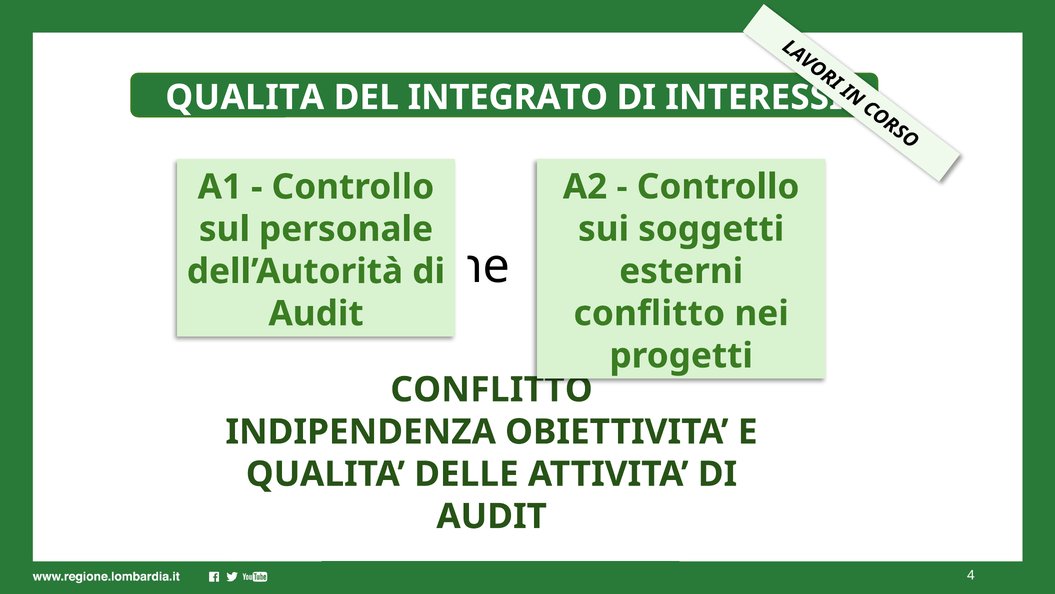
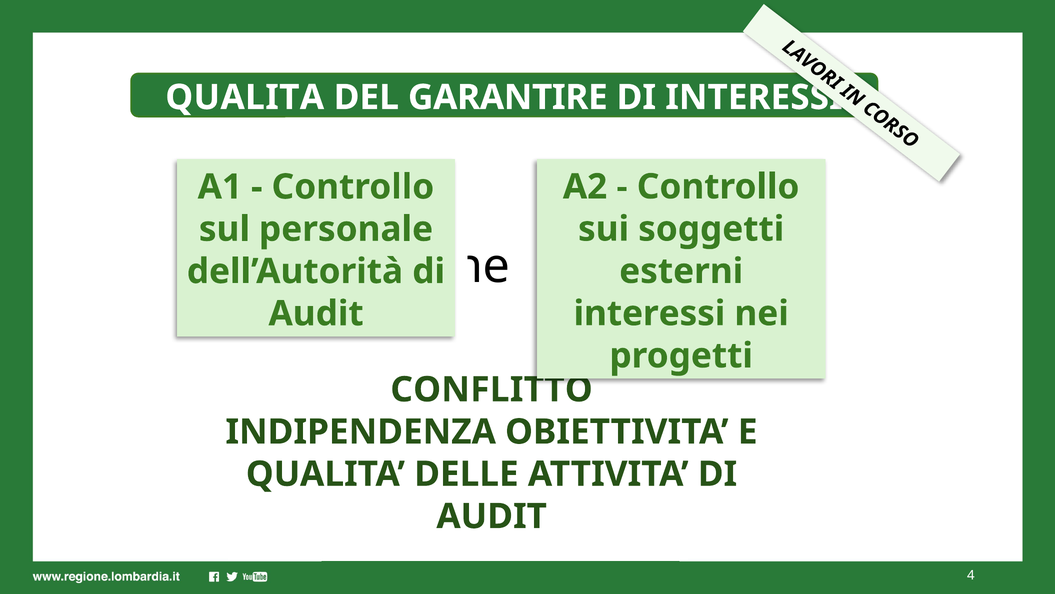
INTEGRATO: INTEGRATO -> GARANTIRE (508, 97)
conflitto: conflitto -> interessi (649, 313)
